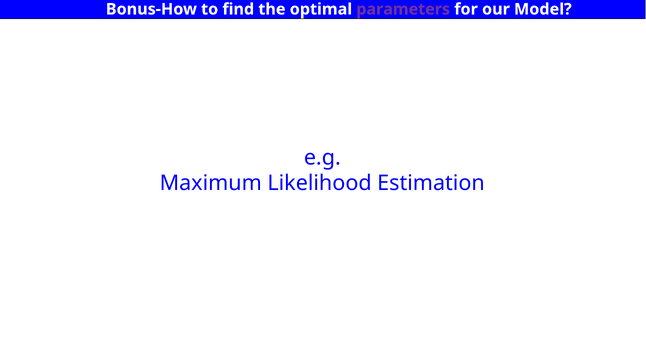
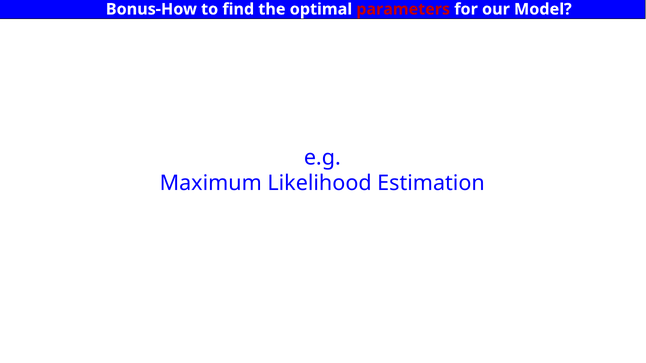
parameters colour: purple -> red (403, 9)
